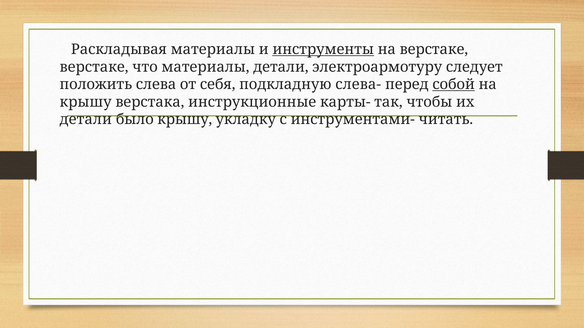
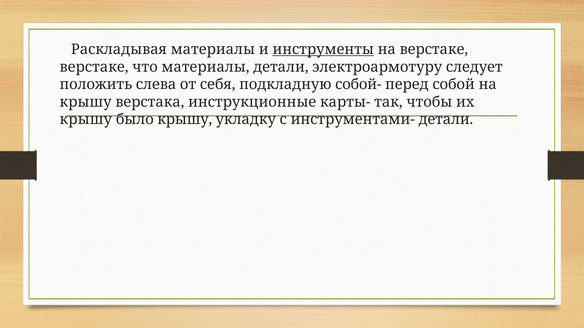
слева-: слева- -> собой- (358, 85)
собой underline: present -> none (454, 85)
детали: детали -> крышу (86, 120)
инструментами- читать: читать -> детали (446, 120)
